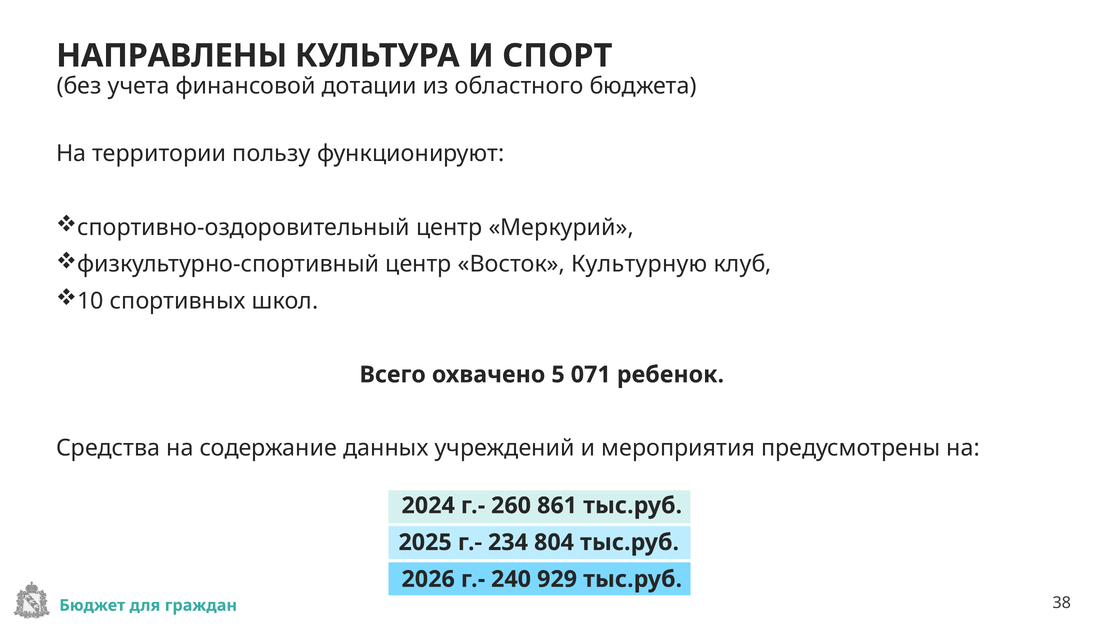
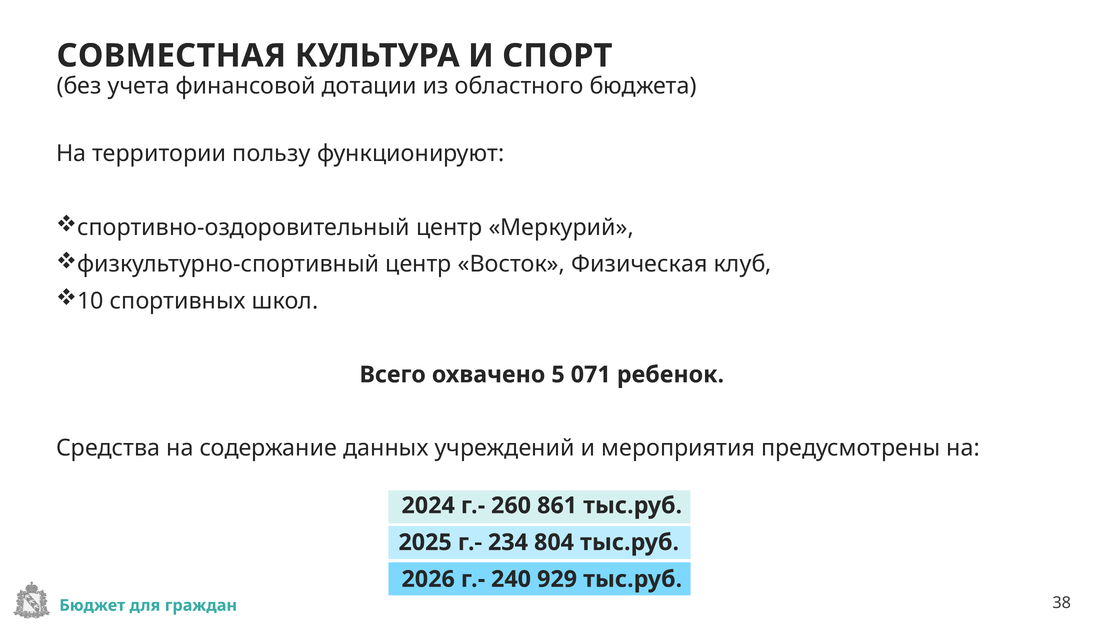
НАПРАВЛЕНЫ: НАПРАВЛЕНЫ -> СОВМЕСТНАЯ (171, 56)
Культурную: Культурную -> Физическая (639, 264)
